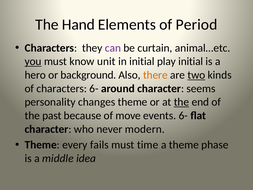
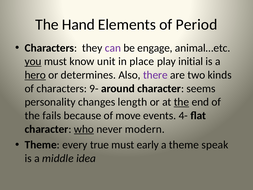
curtain: curtain -> engage (155, 48)
in initial: initial -> place (142, 61)
hero underline: none -> present (35, 75)
background: background -> determines (88, 75)
there colour: orange -> purple (155, 75)
two underline: present -> none (196, 75)
characters 6-: 6- -> 9- (94, 88)
changes theme: theme -> length (132, 102)
past: past -> fails (52, 115)
events 6-: 6- -> 4- (183, 115)
who underline: none -> present (84, 129)
fails: fails -> true (99, 145)
time: time -> early (148, 145)
phase: phase -> speak (215, 145)
